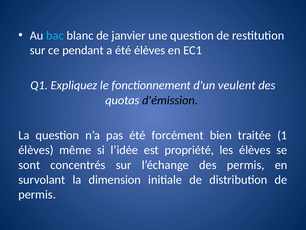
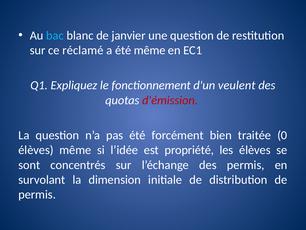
pendant: pendant -> réclamé (83, 50)
été élèves: élèves -> même (150, 50)
d'émission colour: black -> red (170, 100)
1: 1 -> 0 (282, 135)
